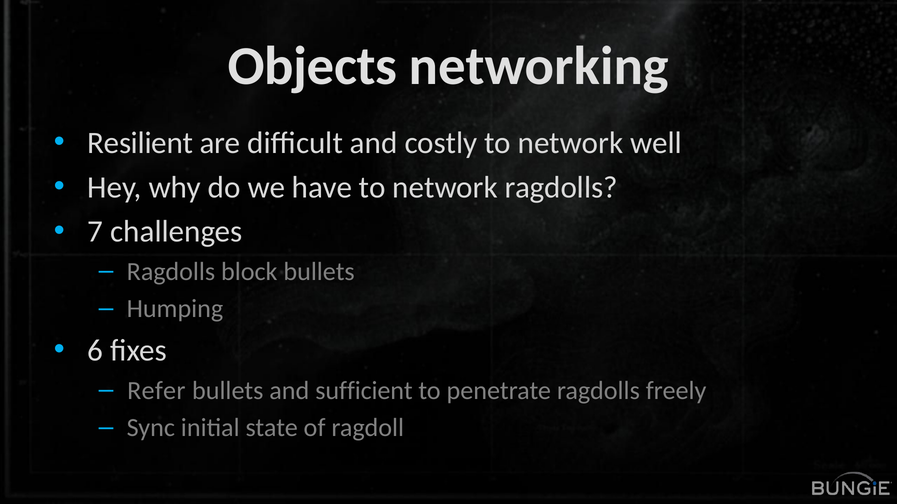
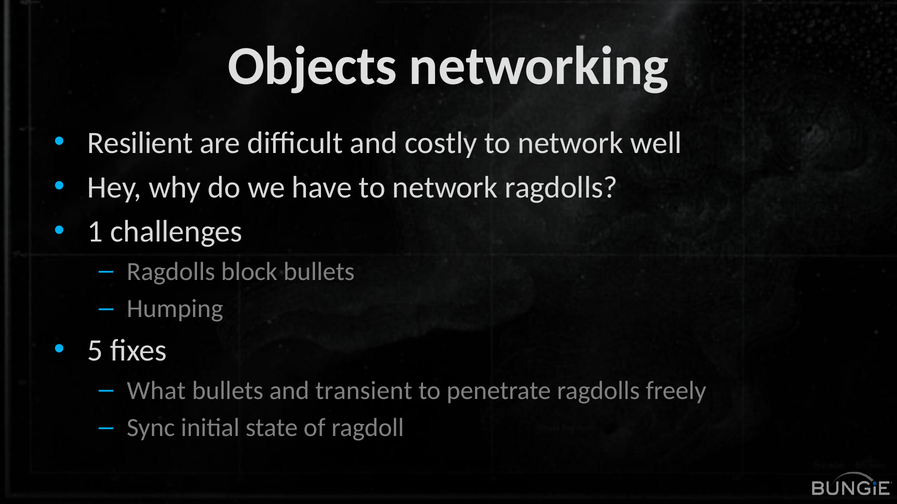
7: 7 -> 1 (95, 232)
6: 6 -> 5 (95, 351)
Refer: Refer -> What (156, 391)
sufficient: sufficient -> transient (364, 391)
